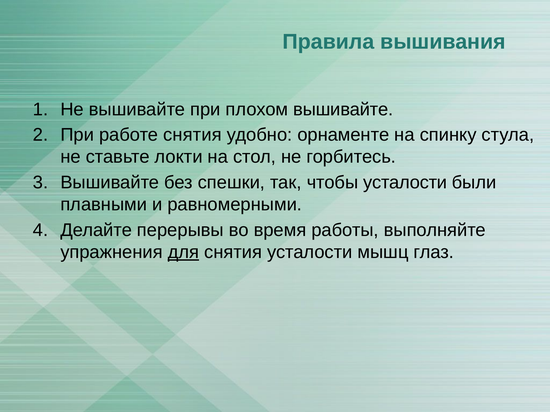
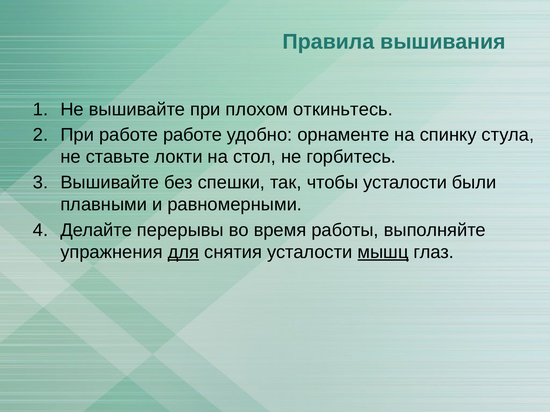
плохом вышивайте: вышивайте -> откиньтесь (343, 109)
работе снятия: снятия -> работе (193, 135)
мышц underline: none -> present (383, 252)
